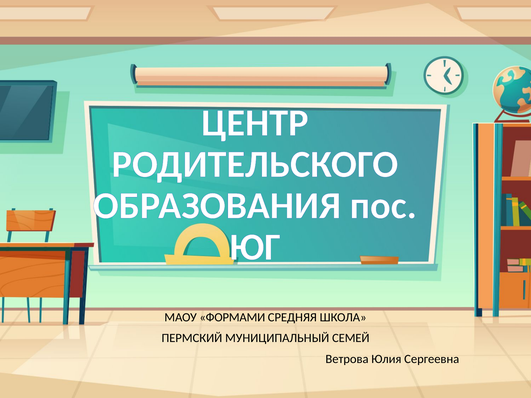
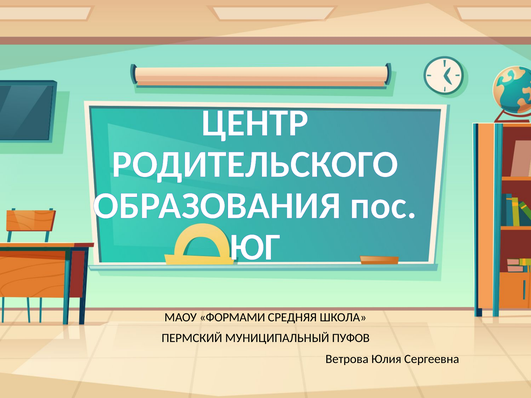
СЕМЕЙ: СЕМЕЙ -> ПУФОВ (351, 338)
